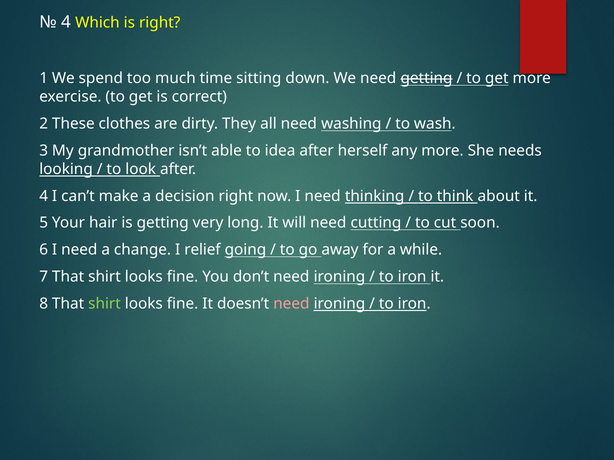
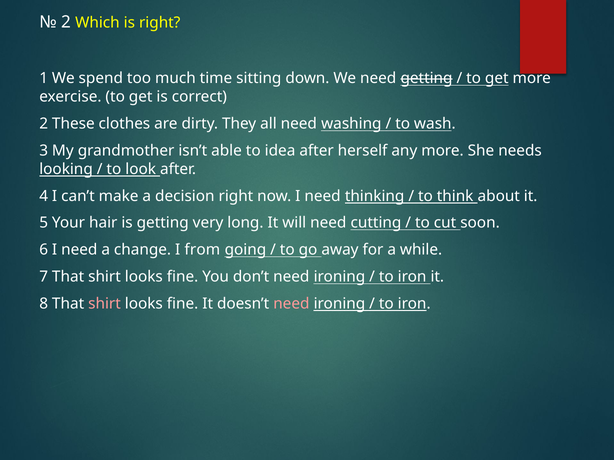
4: 4 -> 2 (66, 22)
relief: relief -> from (202, 250)
shirt colour: light green -> pink (105, 304)
